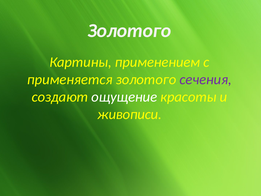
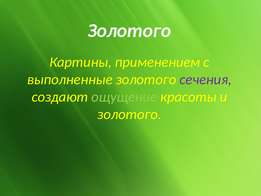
применяется: применяется -> выполненные (70, 79)
ощущение colour: white -> light green (124, 97)
живописи: живописи -> золотого (129, 114)
